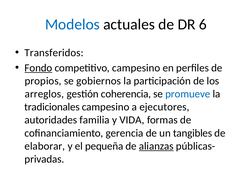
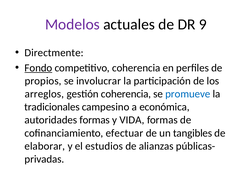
Modelos colour: blue -> purple (72, 24)
6: 6 -> 9 (203, 24)
Transferidos: Transferidos -> Directmente (54, 53)
competitivo campesino: campesino -> coherencia (136, 68)
gobiernos: gobiernos -> involucrar (99, 81)
ejecutores: ejecutores -> económica (164, 107)
autoridades familia: familia -> formas (95, 120)
gerencia: gerencia -> efectuar (124, 133)
pequeña: pequeña -> estudios (104, 146)
alianzas underline: present -> none (156, 146)
